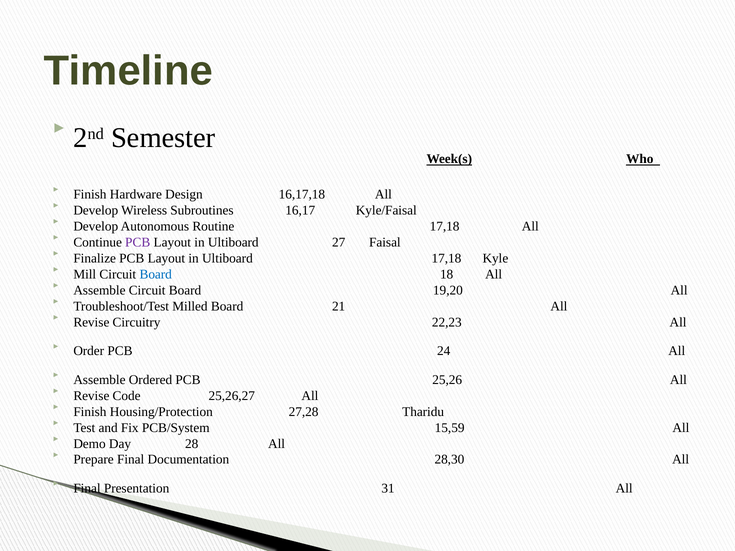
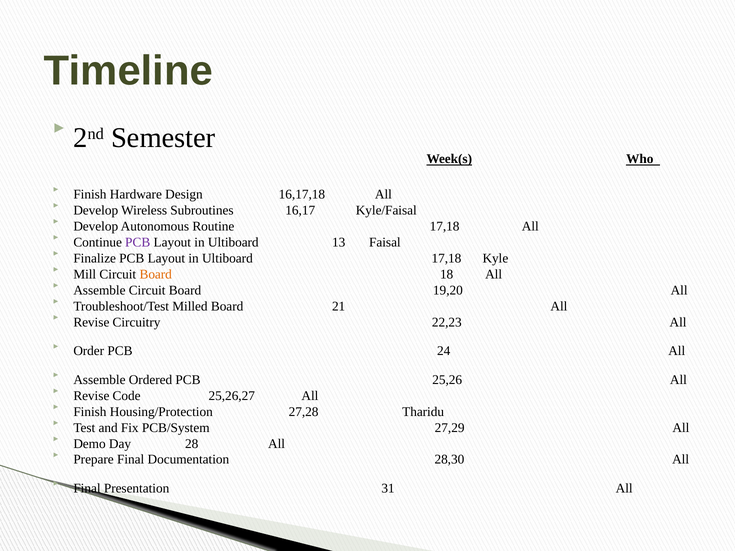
27: 27 -> 13 (339, 242)
Board colour: blue -> orange (156, 274)
15,59: 15,59 -> 27,29 (450, 428)
